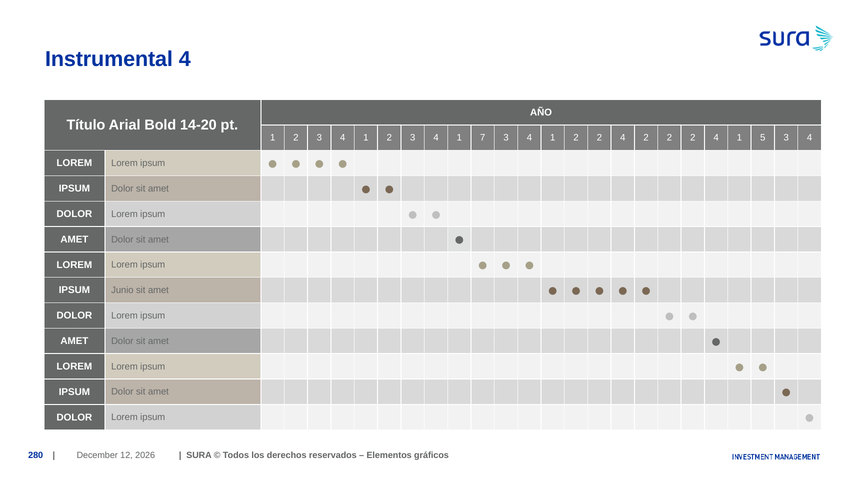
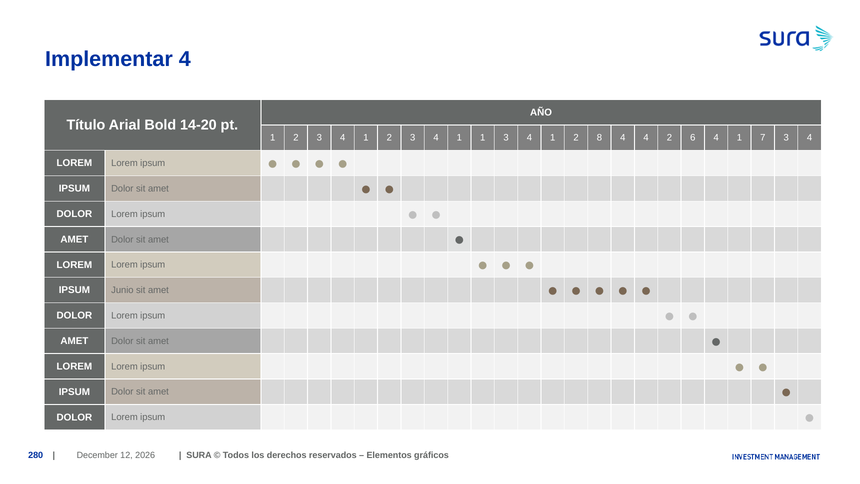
Instrumental: Instrumental -> Implementar (109, 59)
1 7: 7 -> 1 (483, 138)
1 2 2: 2 -> 8 (599, 138)
4 2: 2 -> 4 (646, 138)
2: 2 -> 6 (693, 138)
5: 5 -> 7 (763, 138)
